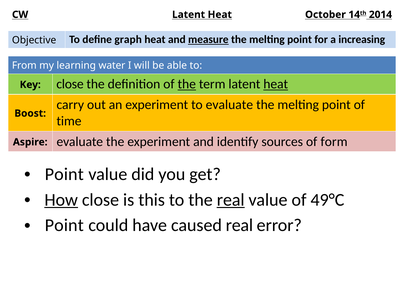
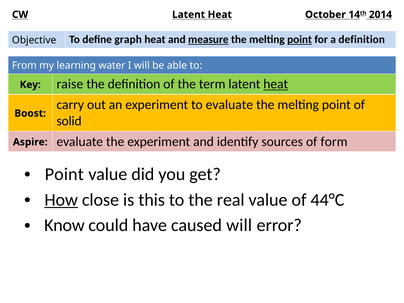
point underline: none -> present (300, 40)
a increasing: increasing -> definition (362, 40)
Key close: close -> raise (70, 84)
the underline: present -> none (187, 84)
time: time -> solid (69, 121)
real underline: present -> none (231, 200)
49°C: 49°C -> 44°C (327, 200)
Point: Point -> Know (64, 225)
caused real: real -> will (239, 225)
